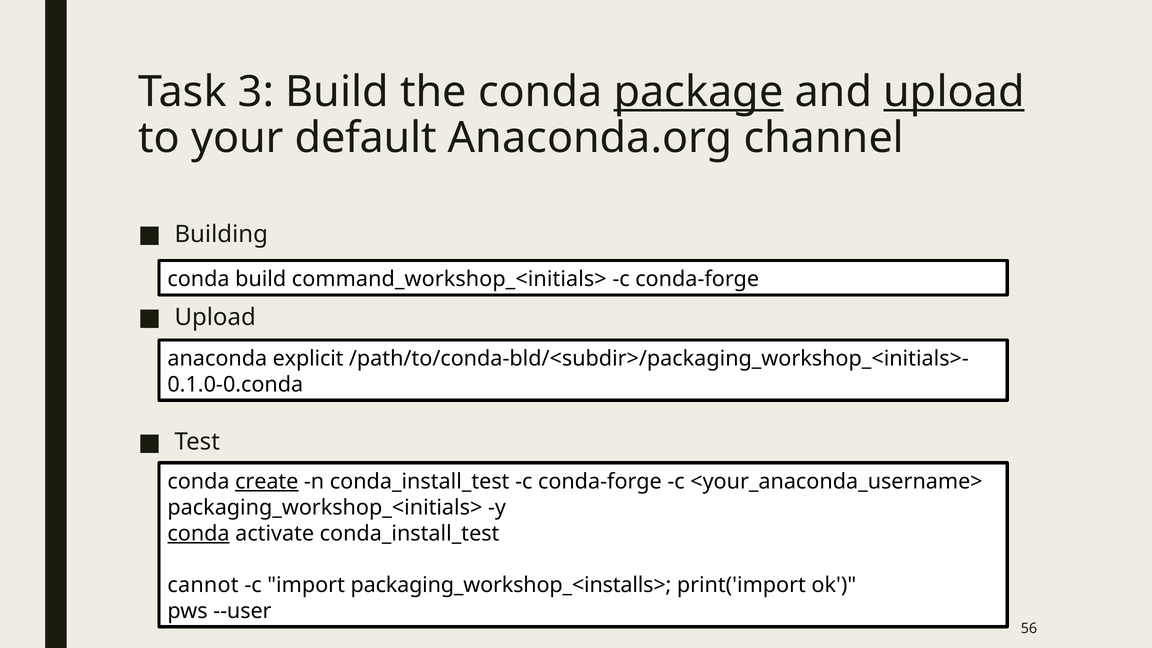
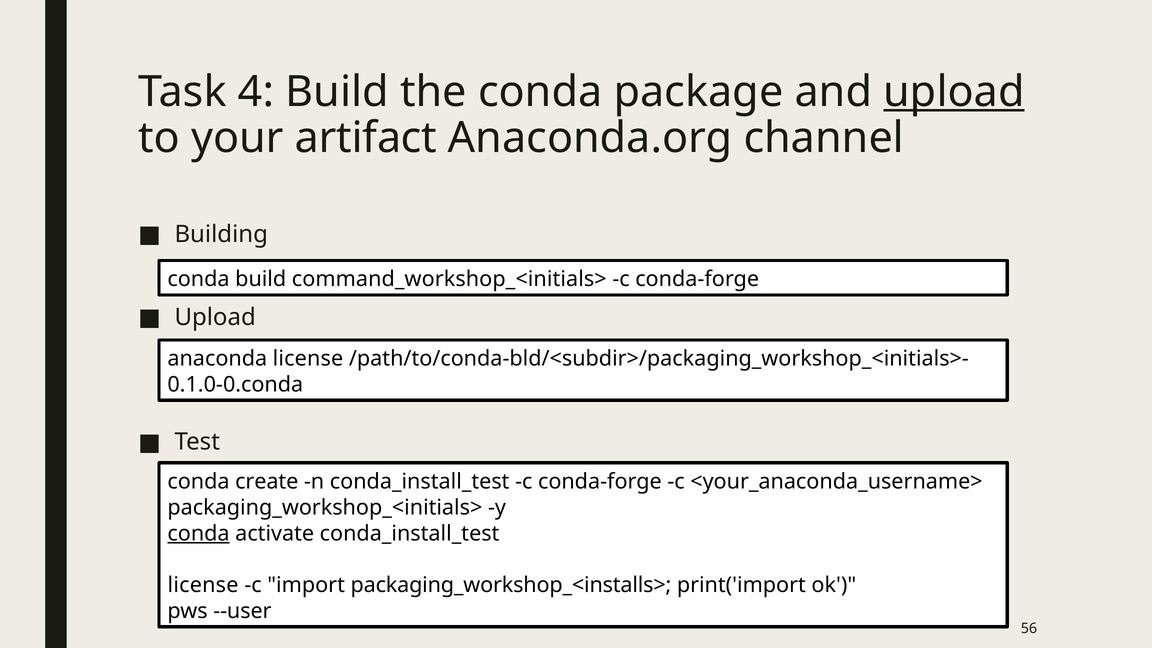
3: 3 -> 4 (256, 92)
package underline: present -> none (699, 92)
default: default -> artifact (366, 138)
anaconda explicit: explicit -> license (308, 359)
create underline: present -> none (267, 482)
cannot: cannot -> license (203, 585)
